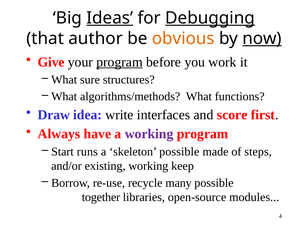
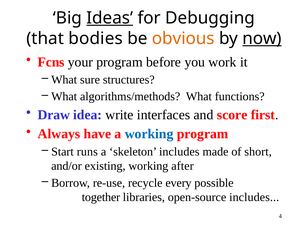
Debugging underline: present -> none (210, 18)
author: author -> bodies (96, 38)
Give: Give -> Fcns (51, 62)
program underline: present -> none (120, 62)
working colour: purple -> blue (149, 134)
skeleton possible: possible -> includes (179, 152)
steps: steps -> short (258, 152)
keep: keep -> after (182, 166)
many: many -> every (178, 183)
open-source modules: modules -> includes (254, 197)
